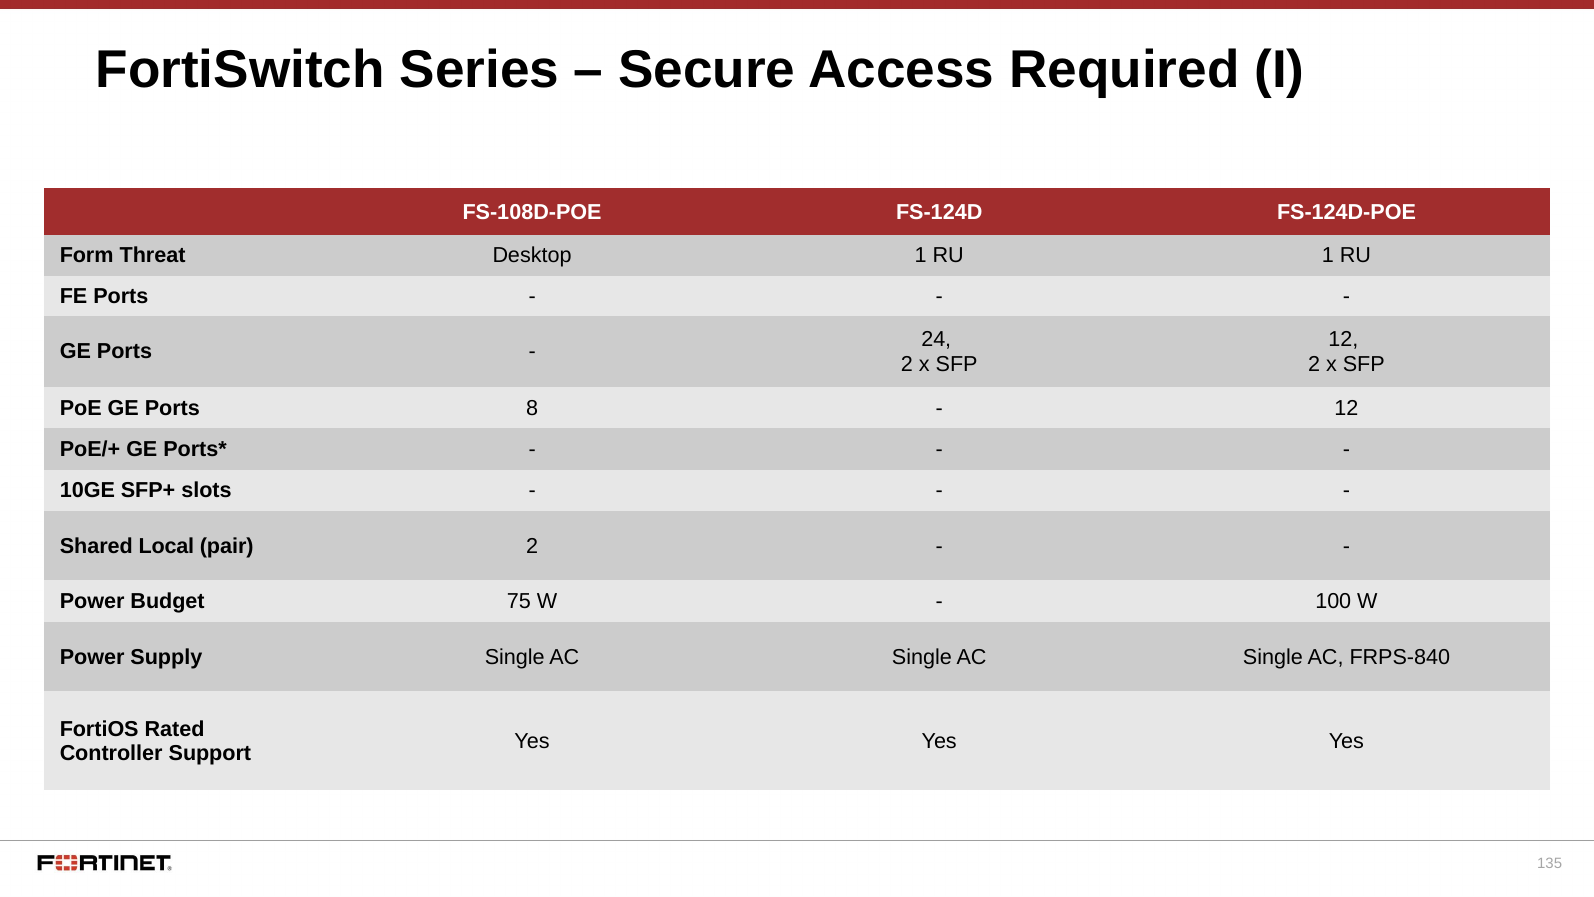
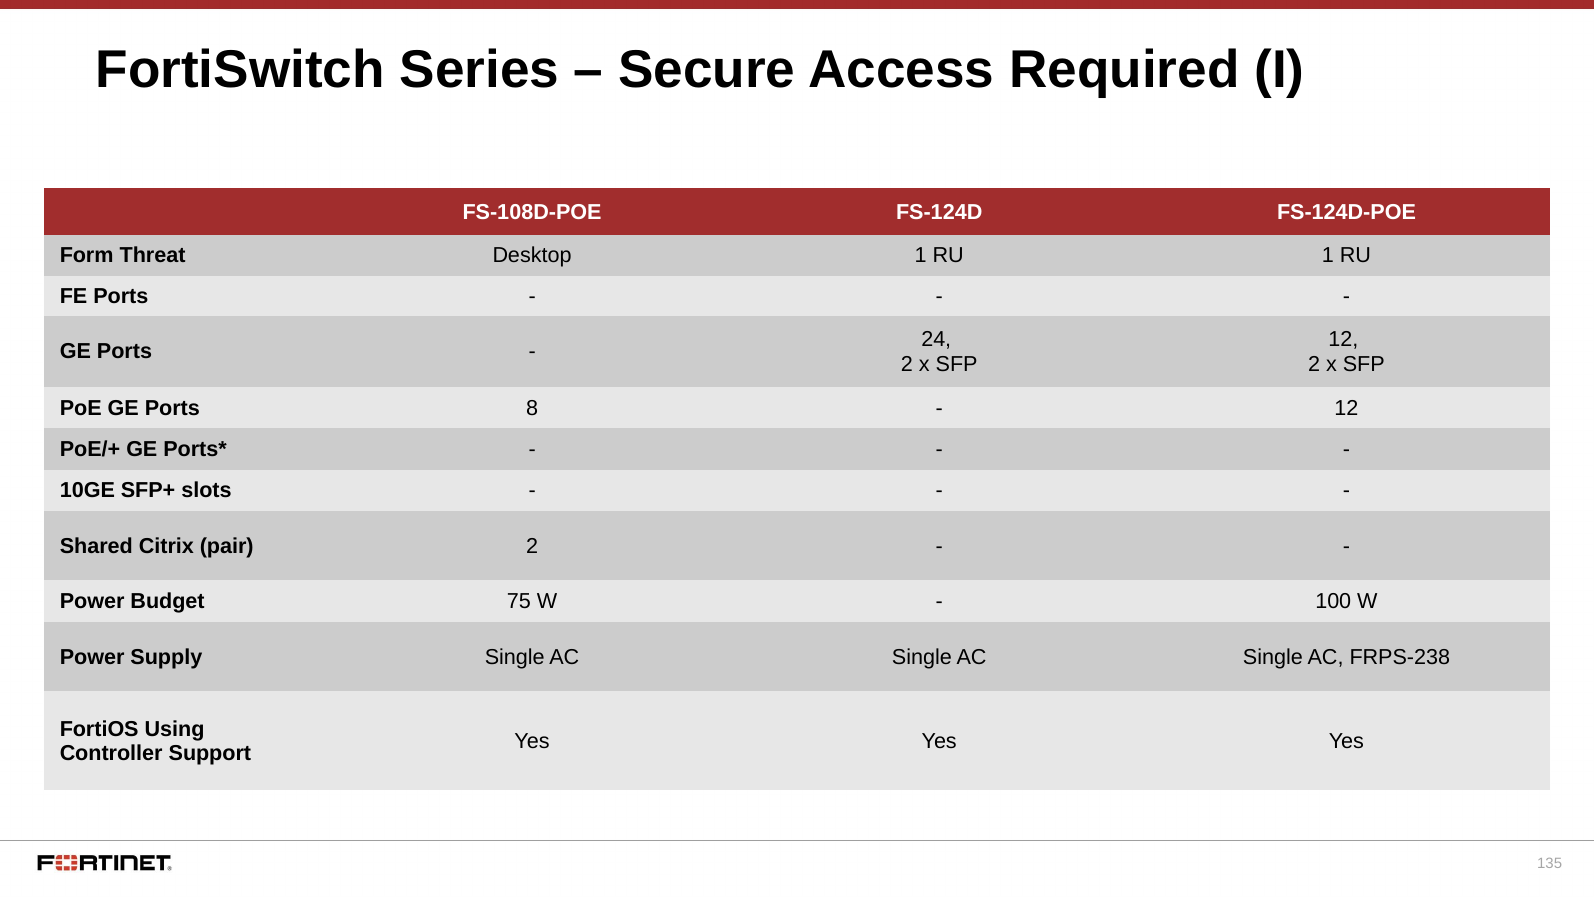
Local: Local -> Citrix (166, 546)
FRPS-840: FRPS-840 -> FRPS-238 (1400, 657)
Rated: Rated -> Using (175, 729)
